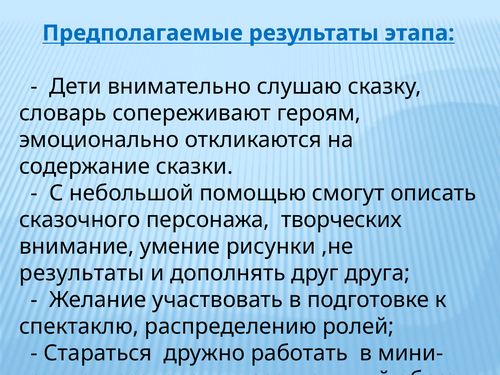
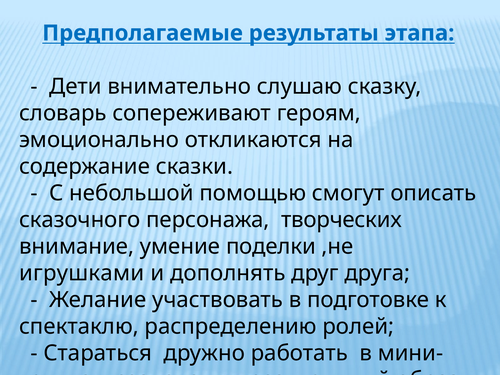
рисунки: рисунки -> поделки (271, 246)
результаты: результаты -> игрушками (82, 273)
